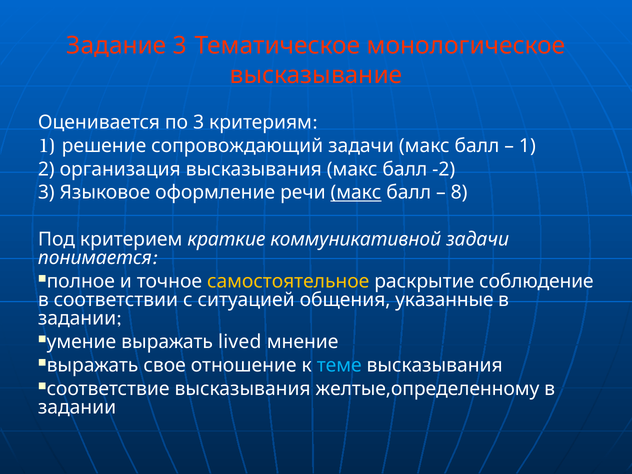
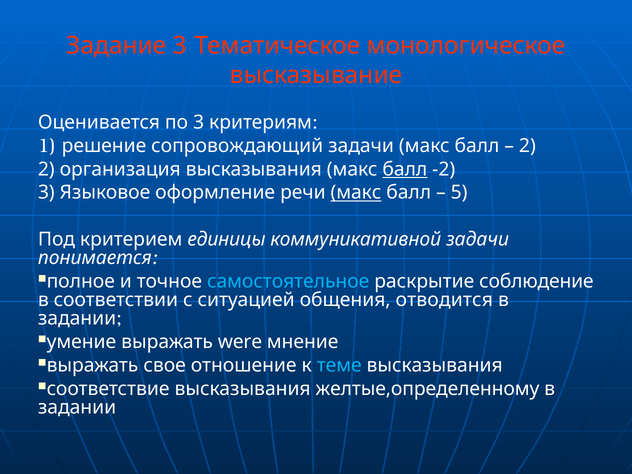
1: 1 -> 2 (527, 146)
балл underline: none -> present (405, 169)
8: 8 -> 5 (459, 193)
краткие: краткие -> единицы (226, 240)
самостоятельное colour: yellow -> light blue (288, 282)
указанные: указанные -> отводится (444, 300)
lived: lived -> were (240, 342)
